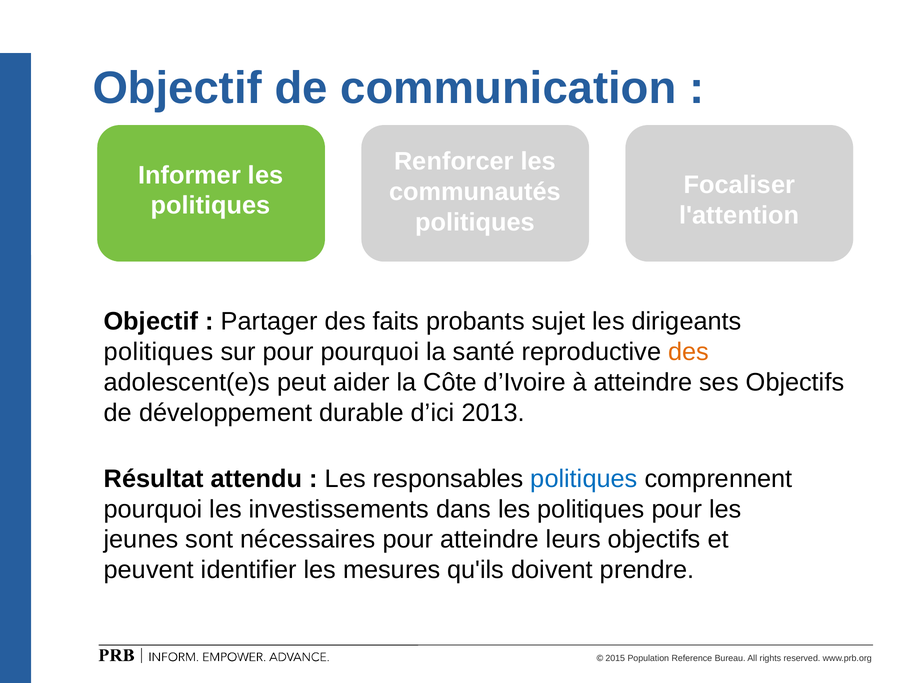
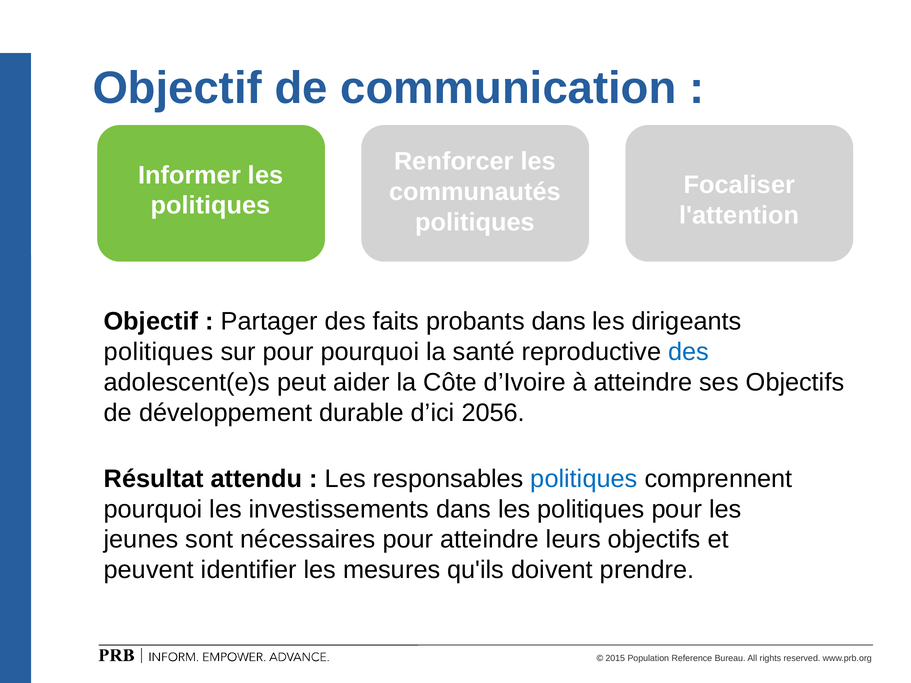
probants sujet: sujet -> dans (559, 322)
des colour: orange -> blue (689, 352)
2013: 2013 -> 2056 (493, 413)
